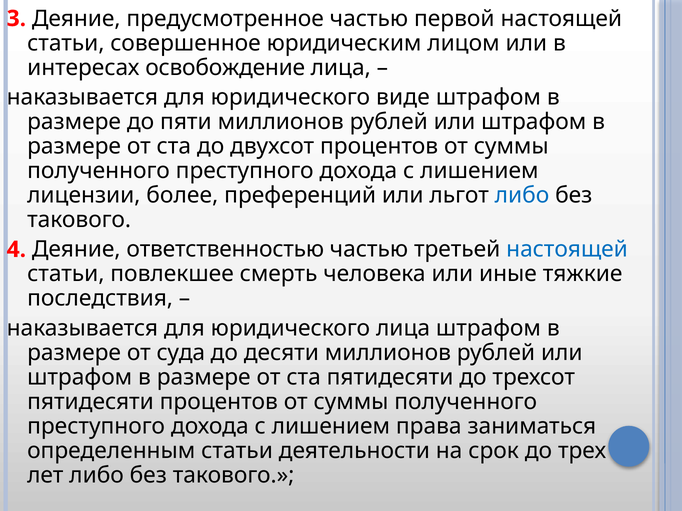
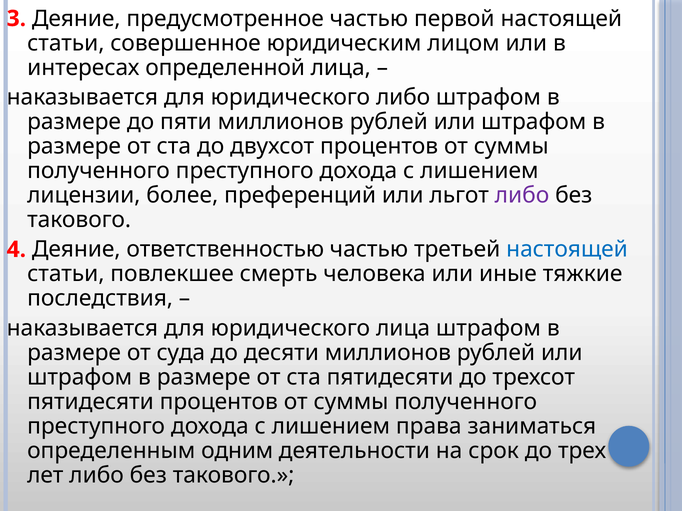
освобождение: освобождение -> определенной (225, 68)
юридического виде: виде -> либо (403, 97)
либо colour: blue -> purple (522, 195)
определенным статьи: статьи -> одним (237, 451)
